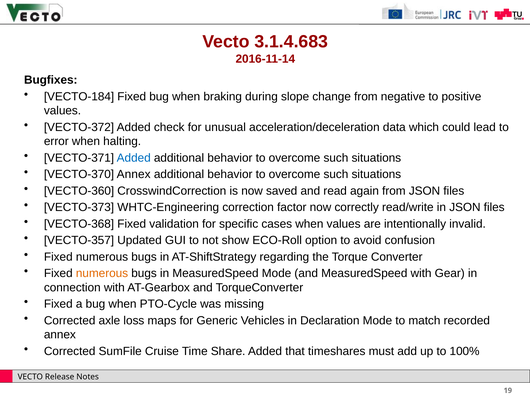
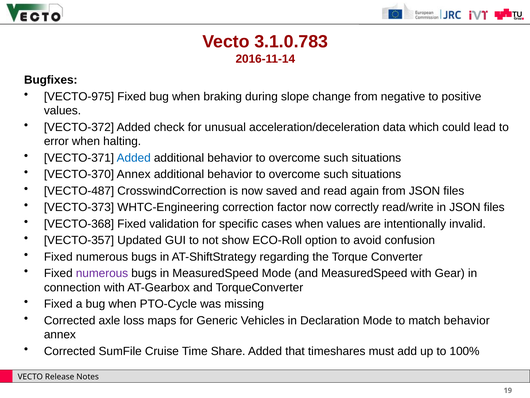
3.1.4.683: 3.1.4.683 -> 3.1.0.783 (291, 42)
VECTO-184: VECTO-184 -> VECTO-975 (79, 96)
VECTO-360: VECTO-360 -> VECTO-487 (79, 191)
numerous colour: orange -> purple (102, 273)
match recorded: recorded -> behavior (467, 320)
